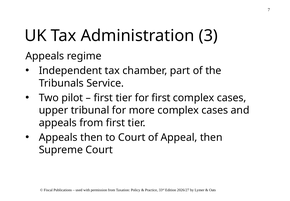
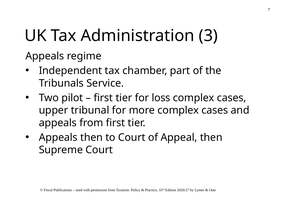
for first: first -> loss (161, 98)
